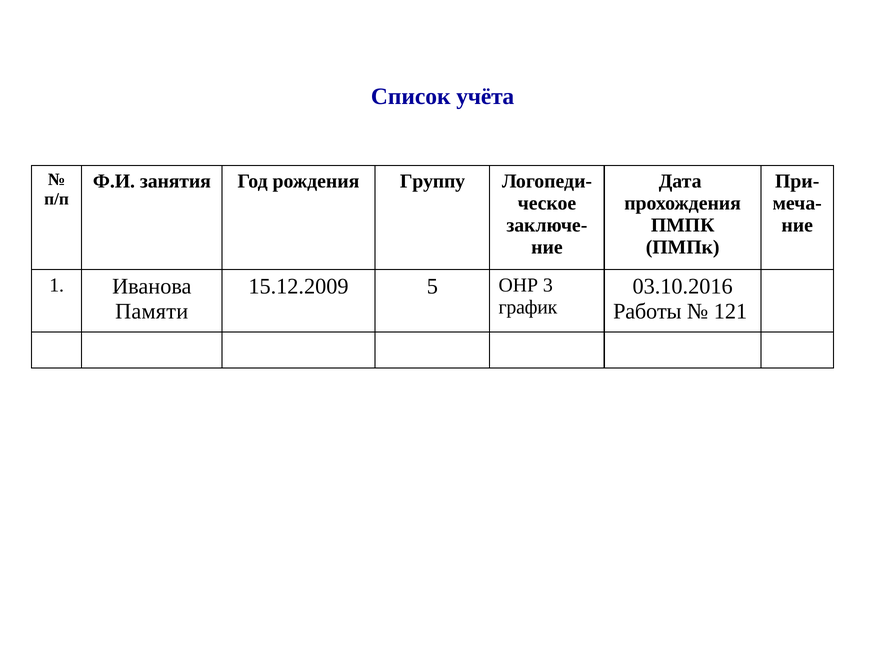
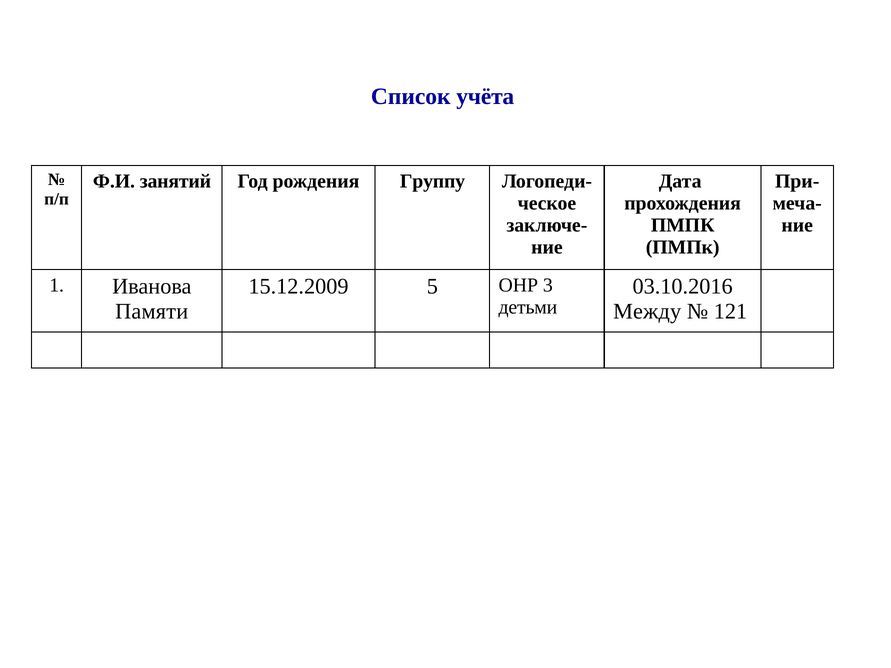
занятия: занятия -> занятий (175, 181)
график: график -> детьми (528, 307)
Работы: Работы -> Между (647, 311)
